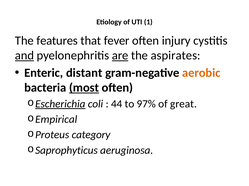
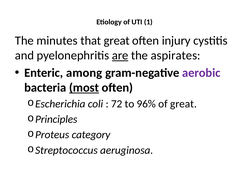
features: features -> minutes (57, 41)
that fever: fever -> great (117, 41)
and underline: present -> none (24, 56)
distant: distant -> among (84, 73)
aerobic colour: orange -> purple (201, 73)
Escherichia underline: present -> none (60, 104)
44: 44 -> 72 (117, 104)
97%: 97% -> 96% (146, 104)
Empirical: Empirical -> Principles (56, 120)
Saprophyticus: Saprophyticus -> Streptococcus (66, 151)
